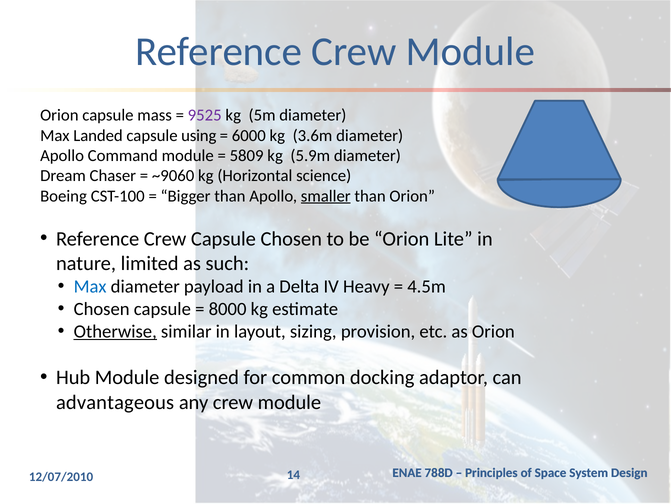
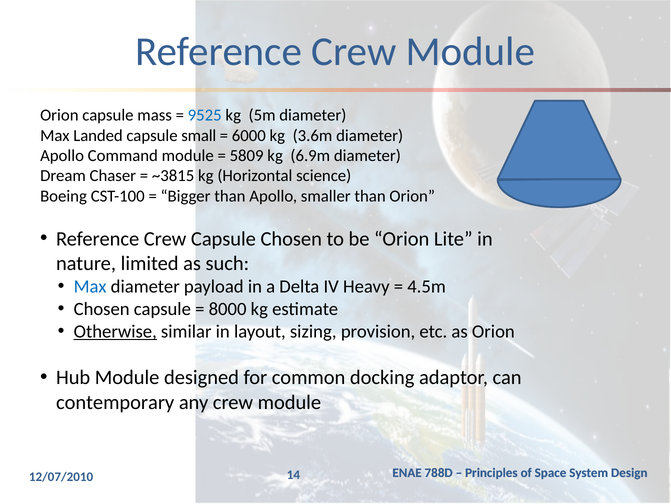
9525 colour: purple -> blue (205, 115)
using: using -> small (199, 135)
5.9m: 5.9m -> 6.9m (310, 155)
~9060: ~9060 -> ~3815 (173, 176)
smaller underline: present -> none (326, 196)
advantageous: advantageous -> contemporary (115, 402)
